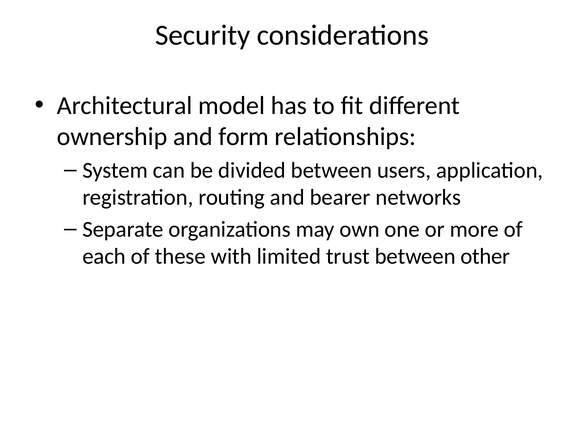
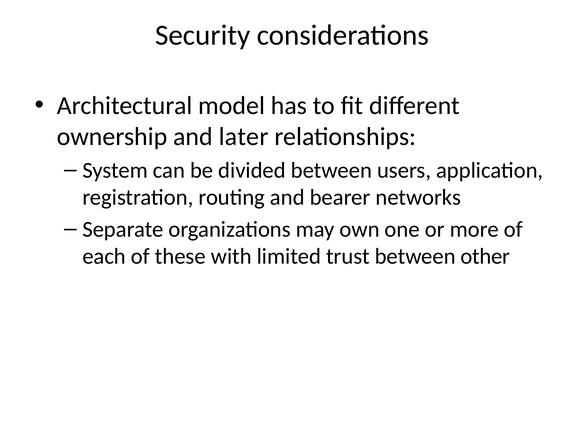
form: form -> later (244, 137)
